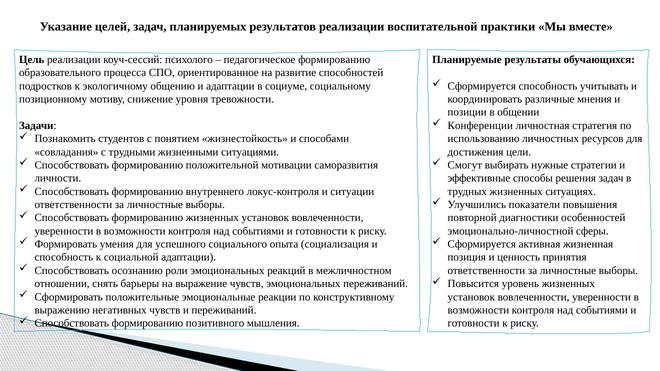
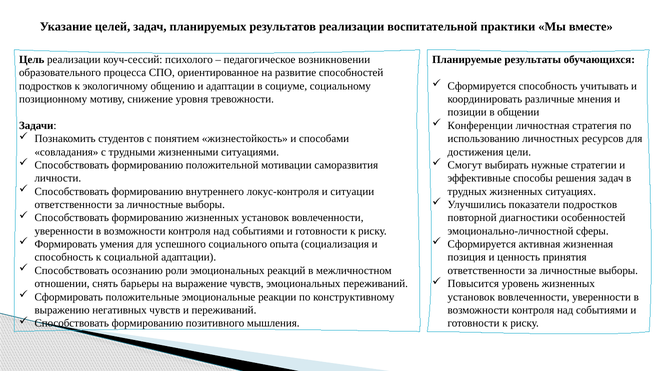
педагогическое формированию: формированию -> возникновении (334, 60)
показатели повышения: повышения -> подростков (590, 205)
